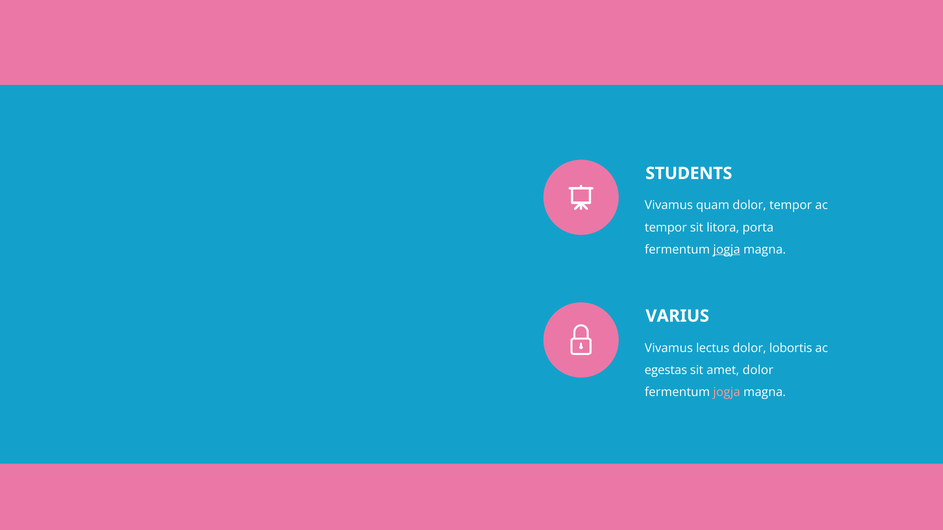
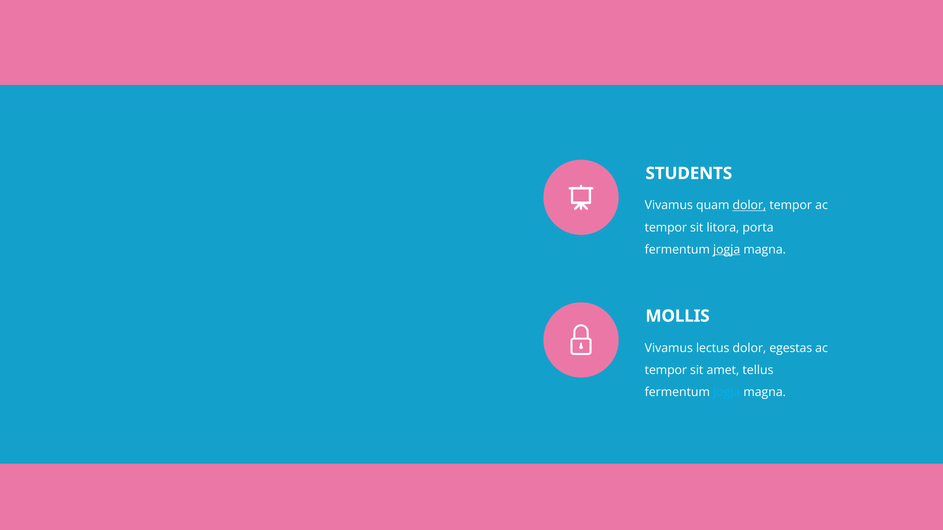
dolor underline: none -> present (749, 206)
VARIUS: VARIUS -> MOLLIS (678, 316)
lobortis: lobortis -> egestas (791, 348)
egestas: egestas -> tempor (666, 370)
amet dolor: dolor -> tellus (758, 370)
jogja colour: pink -> light blue (727, 393)
